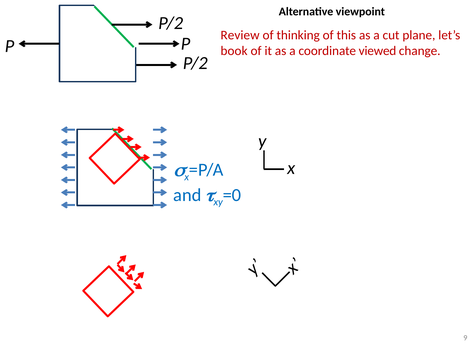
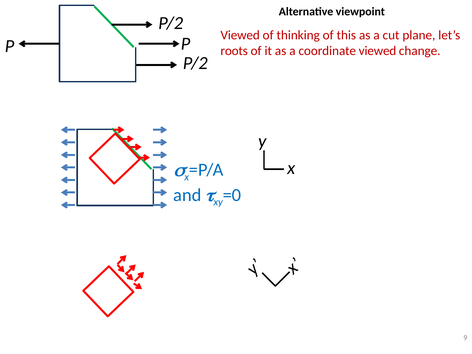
Review: Review -> Viewed (240, 35)
book: book -> roots (234, 51)
